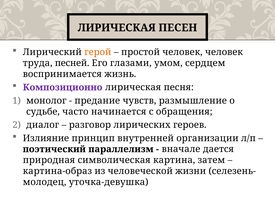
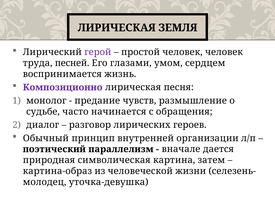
ПЕСЕН: ПЕСЕН -> ЗЕМЛЯ (178, 28)
герой colour: orange -> purple (98, 52)
Излияние: Излияние -> Обычный (46, 138)
